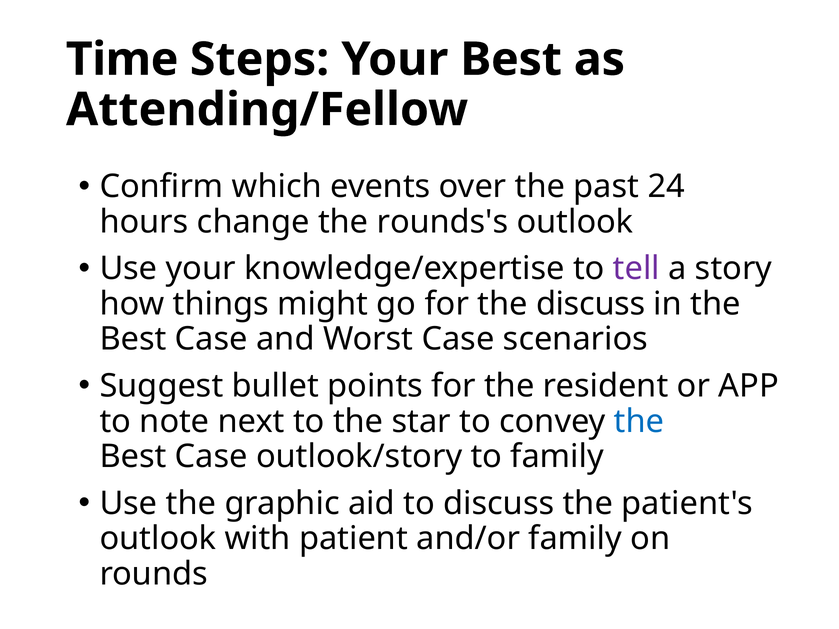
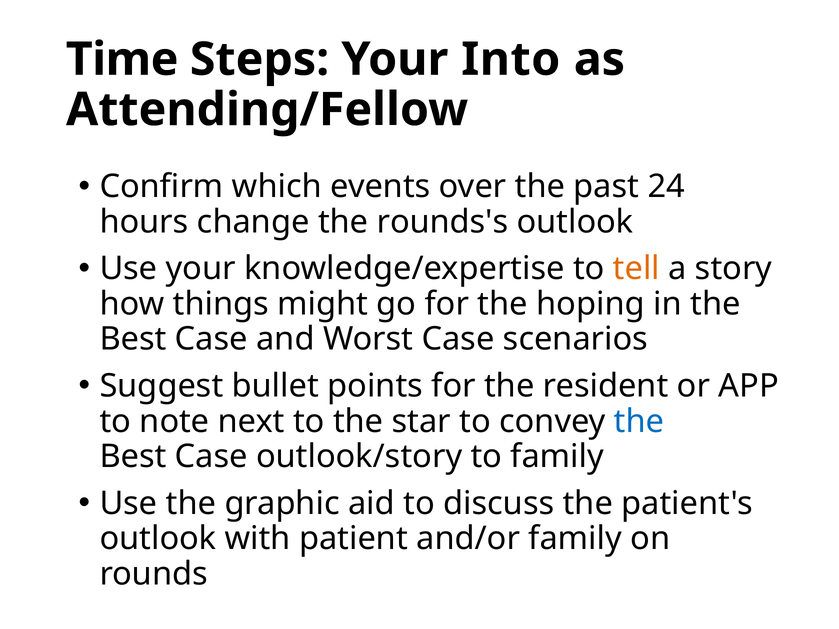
Your Best: Best -> Into (511, 60)
tell colour: purple -> orange (636, 269)
the discuss: discuss -> hoping (591, 304)
